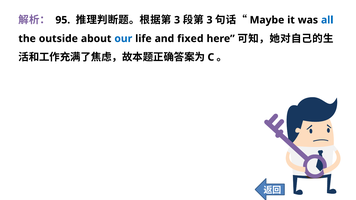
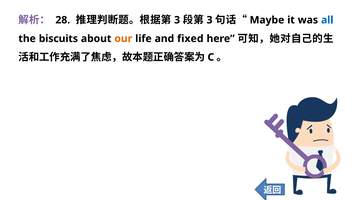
95: 95 -> 28 (63, 20)
outside: outside -> biscuits (58, 39)
our colour: blue -> orange (123, 39)
